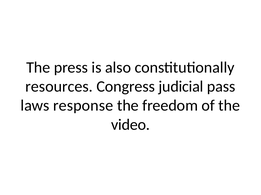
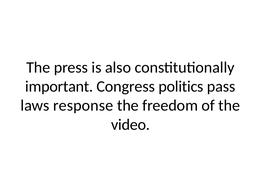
resources: resources -> important (59, 87)
judicial: judicial -> politics (181, 87)
